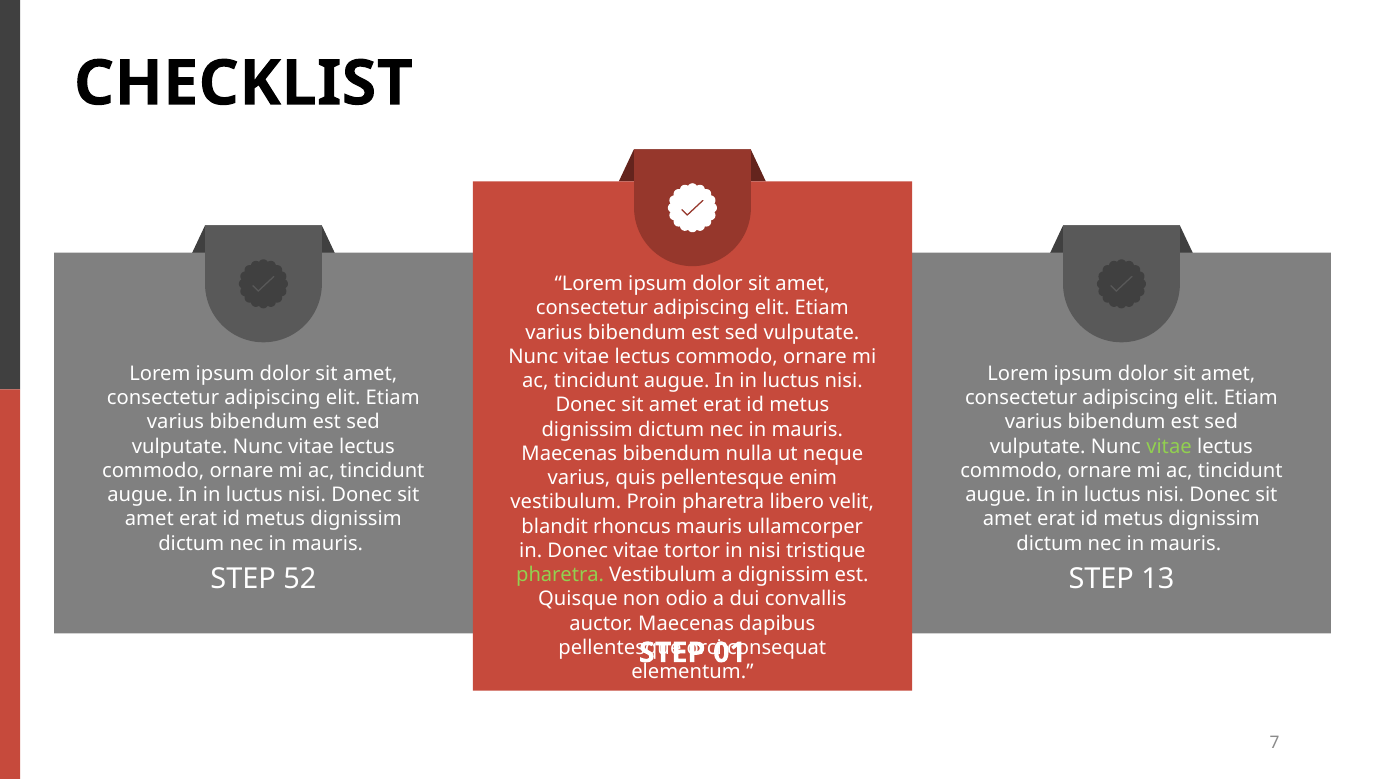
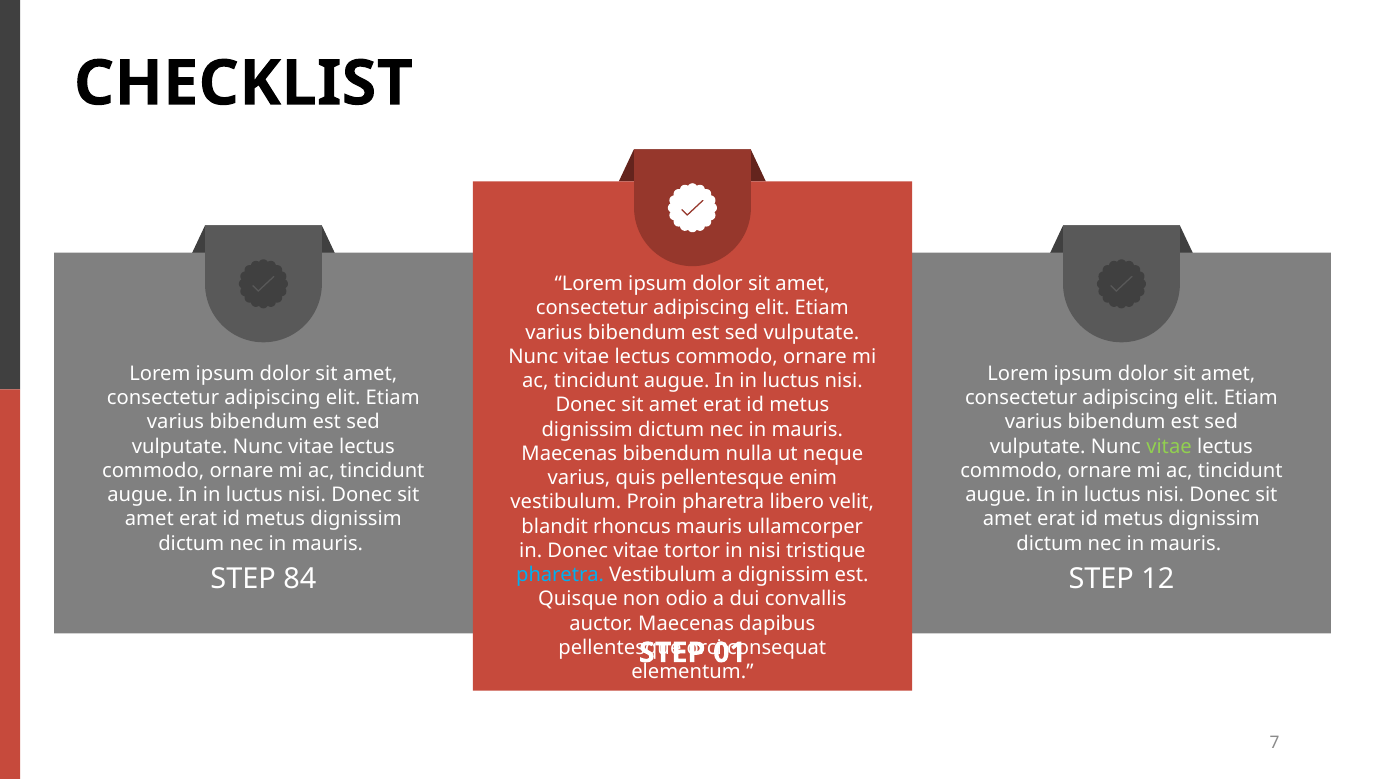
pharetra colour: light green -> light blue (560, 575)
52: 52 -> 84 (300, 579)
13: 13 -> 12 (1158, 579)
